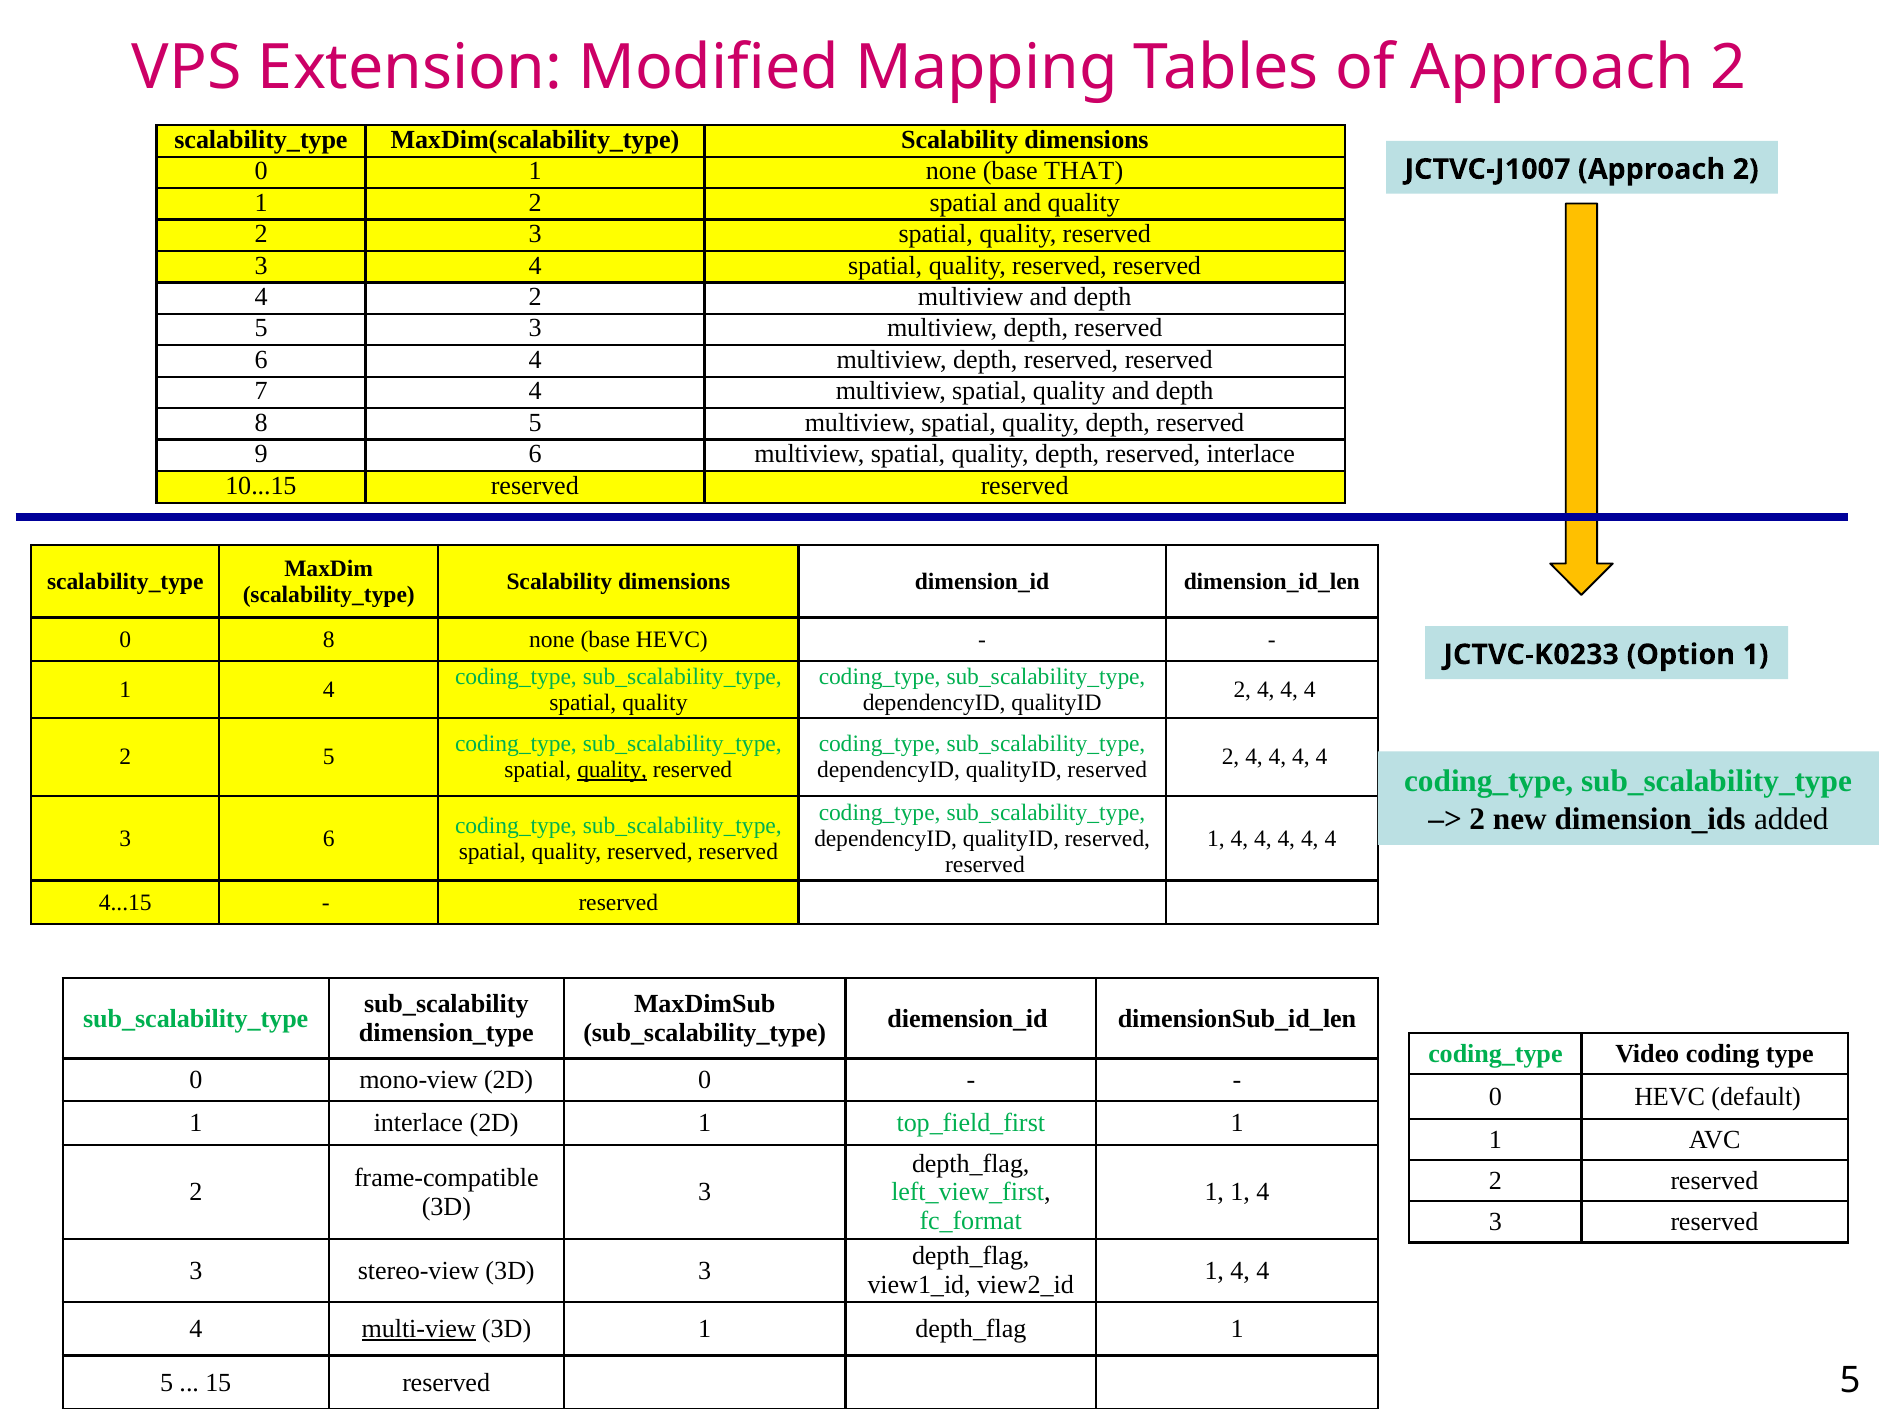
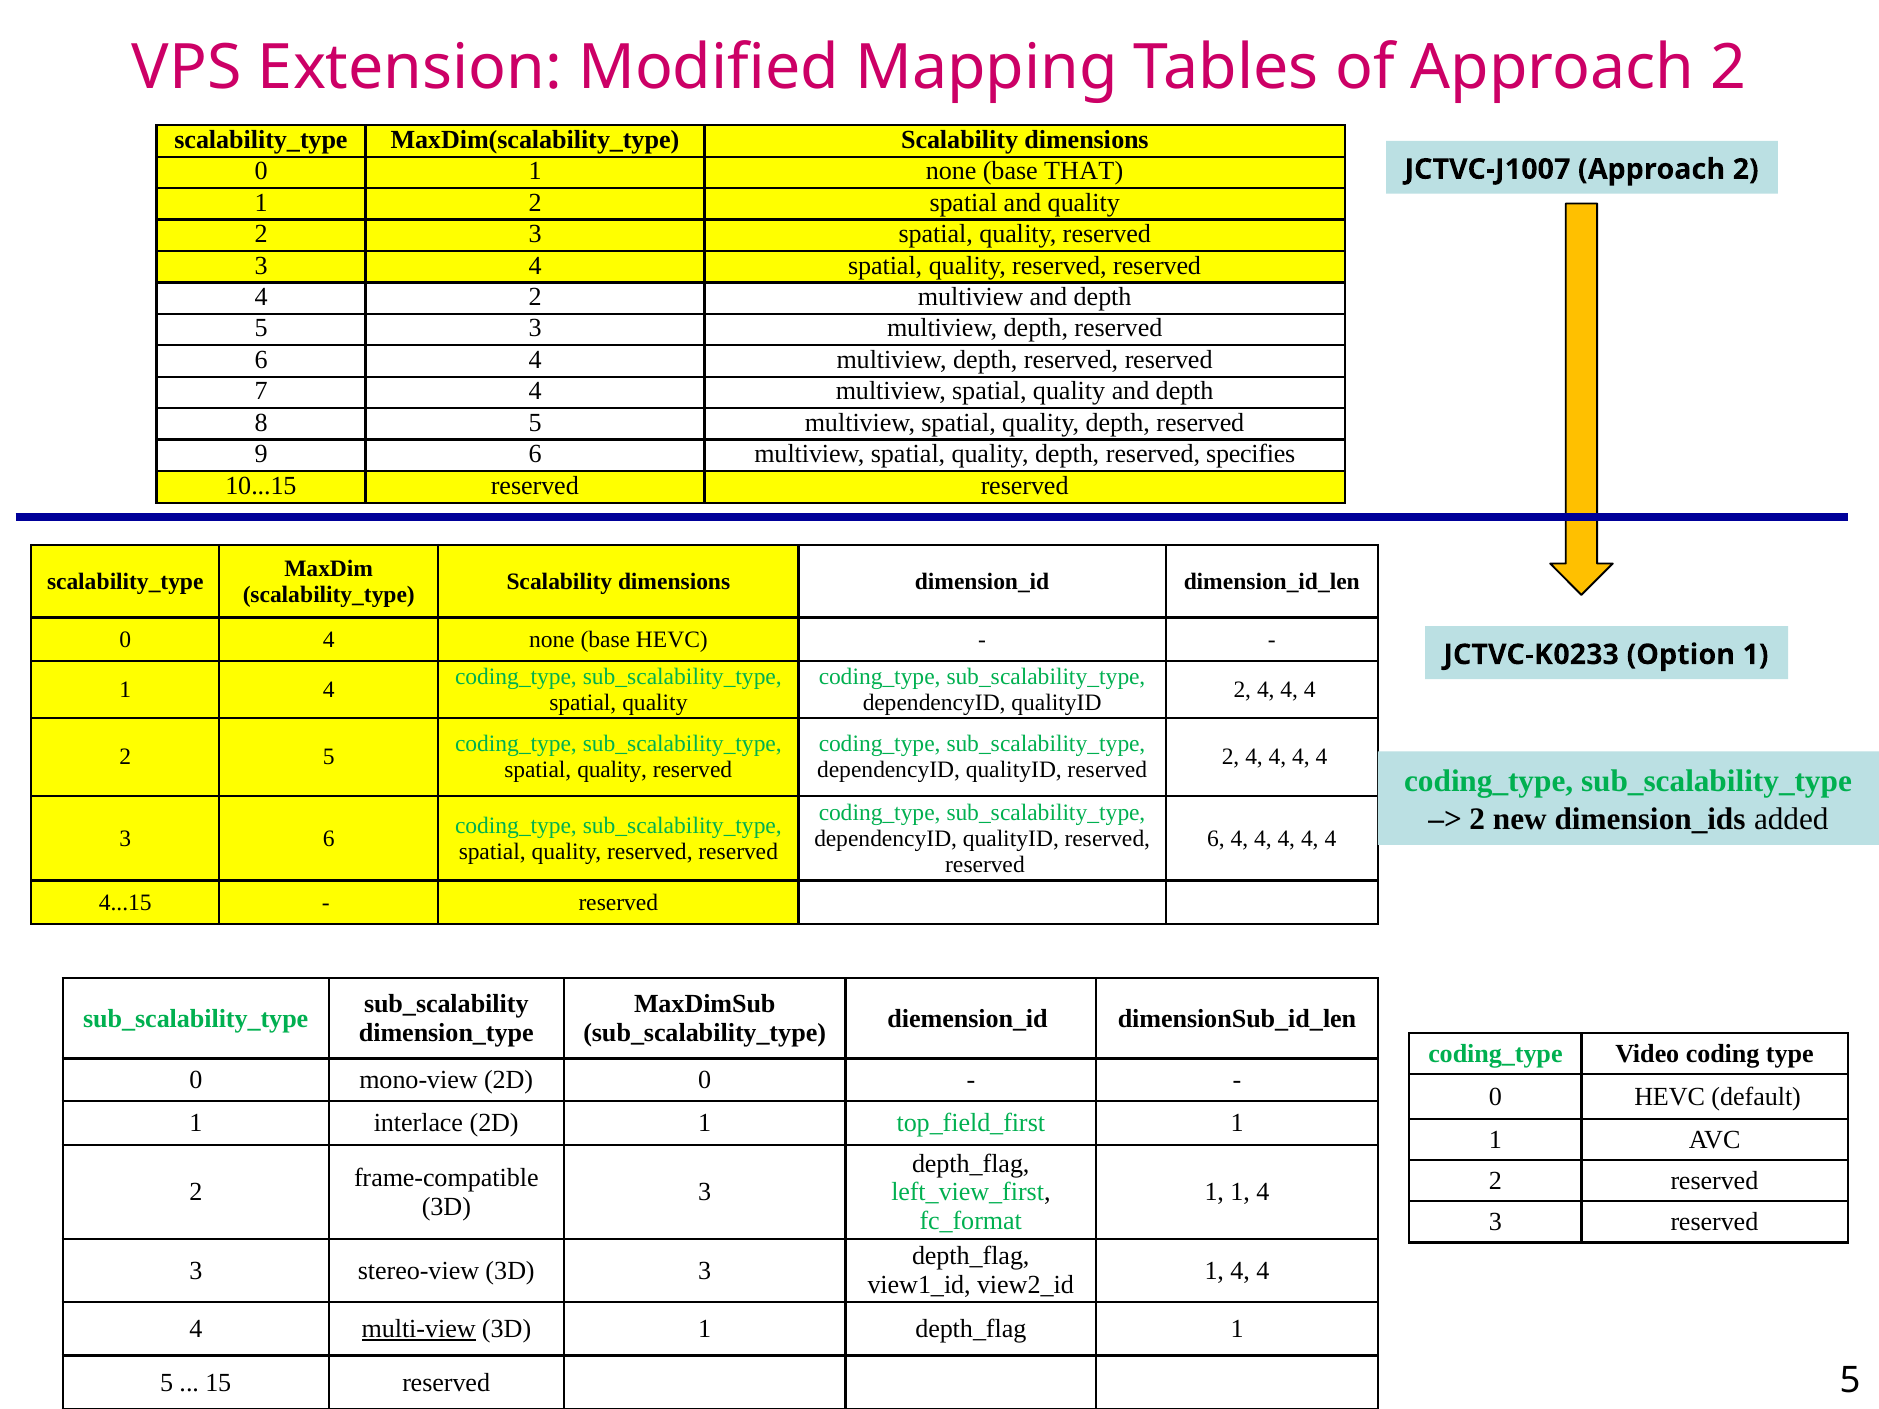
reserved interlace: interlace -> specifies (1251, 454)
0 8: 8 -> 4 (329, 640)
quality underline: present -> none (612, 770)
1: 1 -> 6 (1216, 838)
